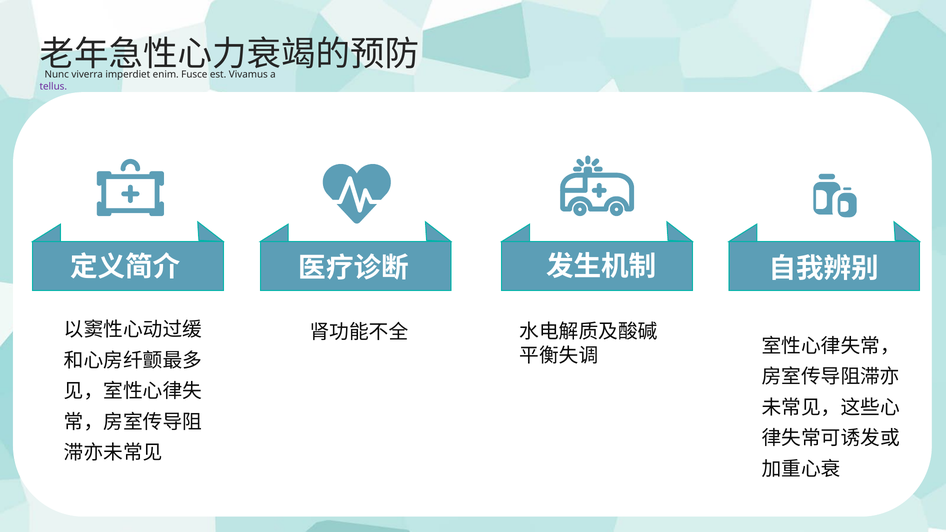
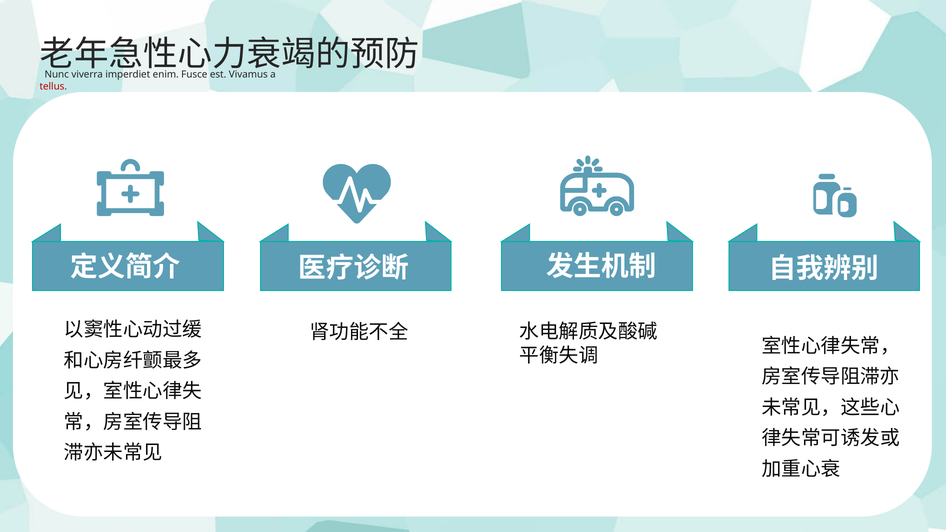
tellus colour: purple -> red (53, 86)
